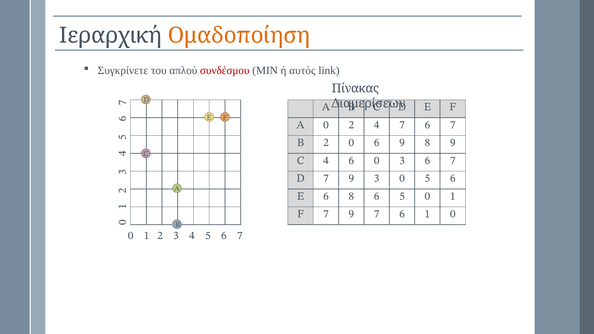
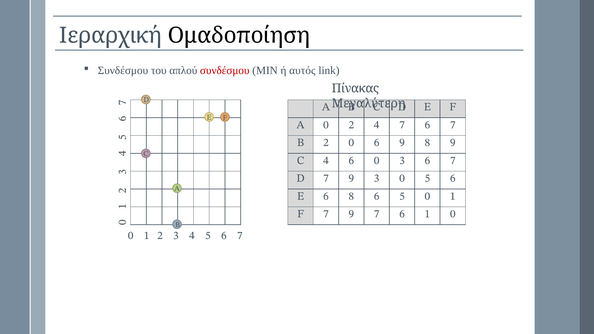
Ομαδοποίηση colour: orange -> black (239, 36)
Συγκρίνετε: Συγκρίνετε -> Συνδέσμου (123, 71)
Διαμερίσεων: Διαμερίσεων -> Μεγαλύτερη (369, 103)
